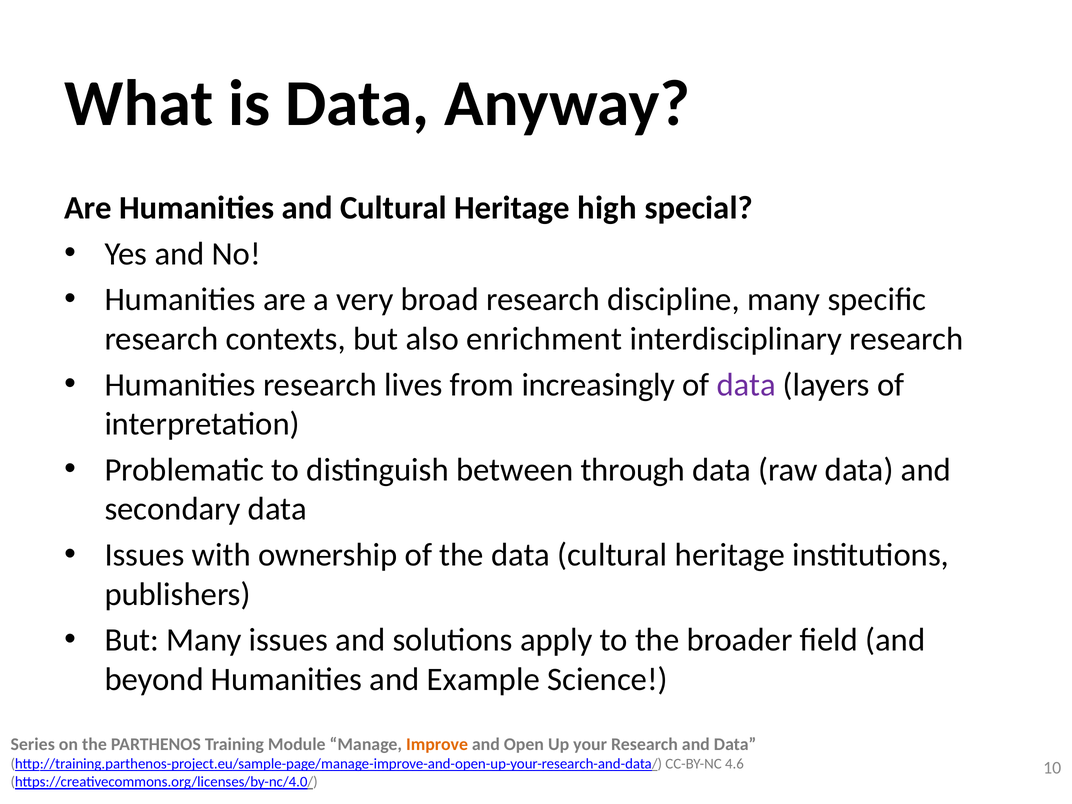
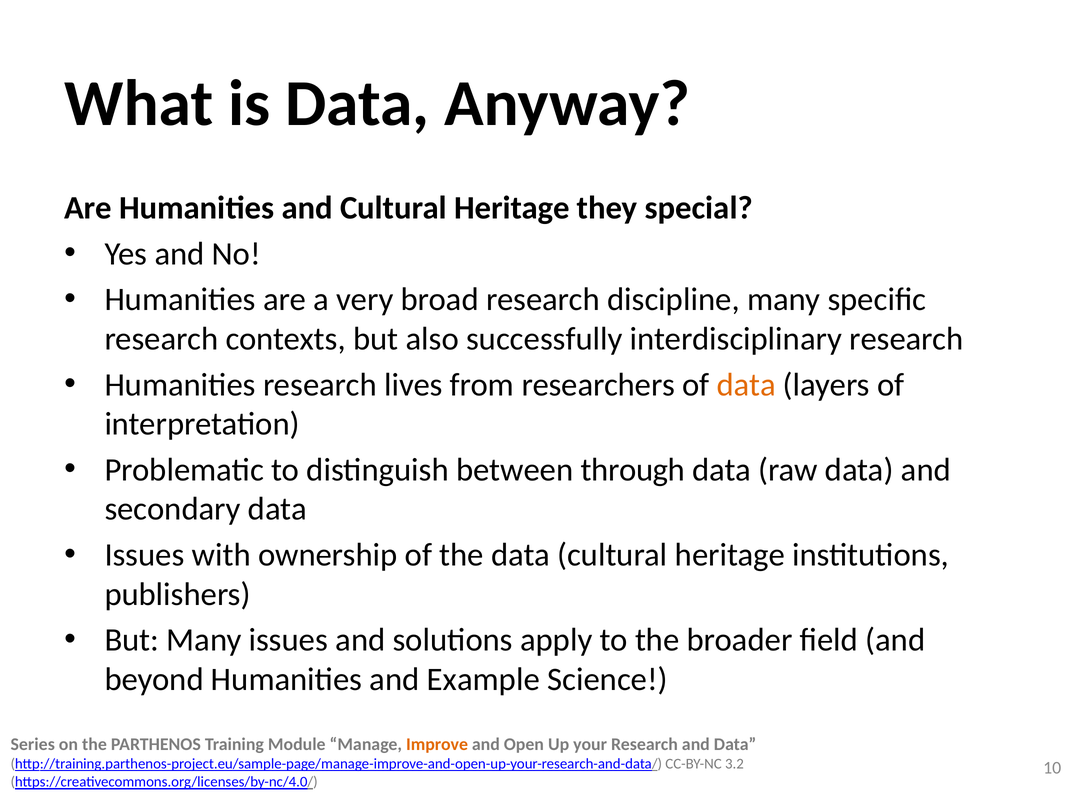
high: high -> they (607, 208)
enrichment: enrichment -> successfully (544, 339)
increasingly: increasingly -> researchers (598, 385)
data colour: purple -> orange (746, 385)
4.6: 4.6 -> 3.2 (734, 764)
